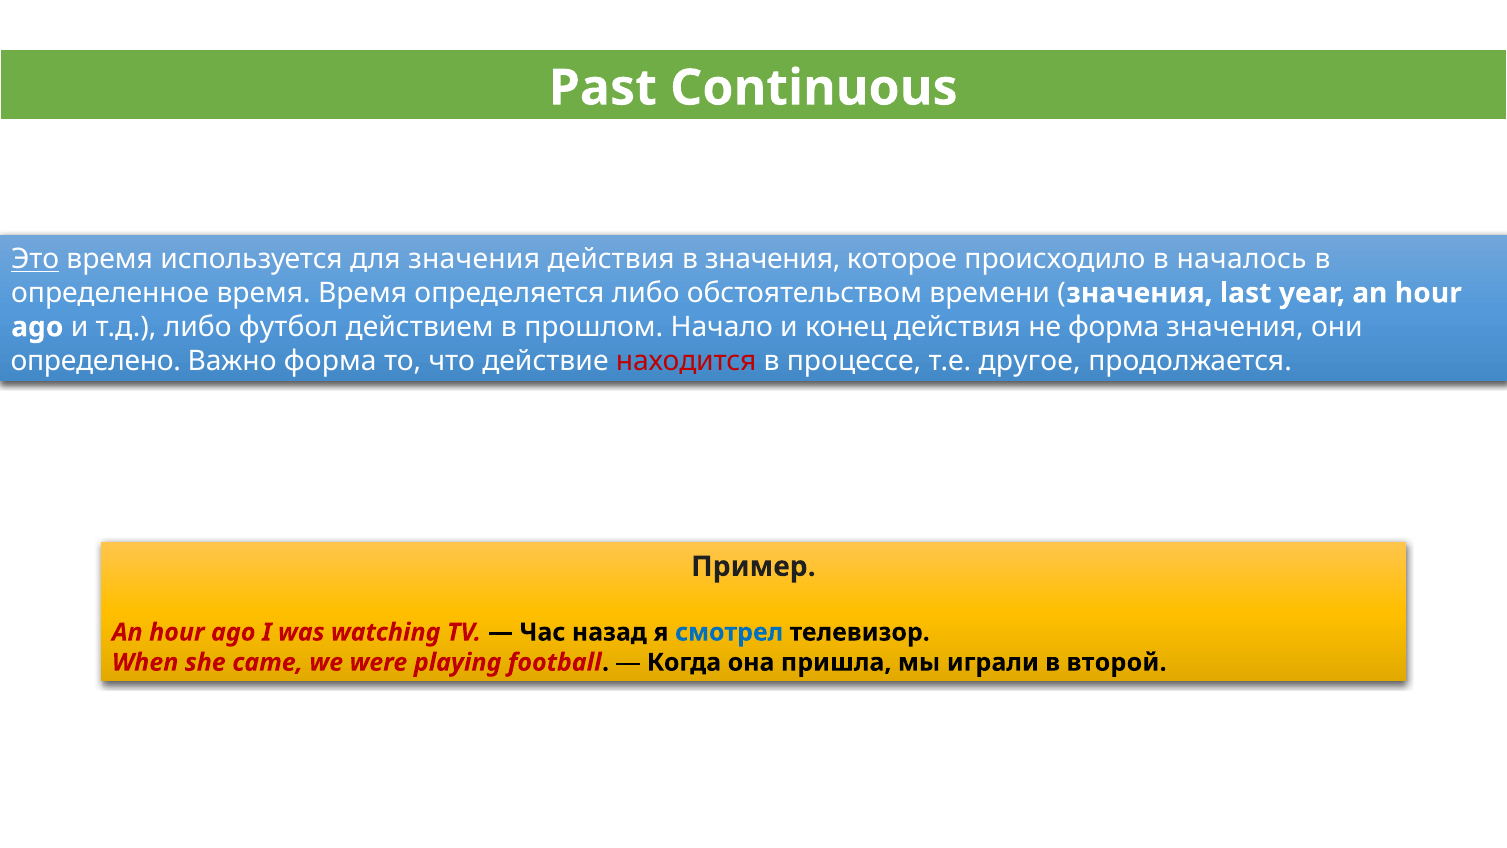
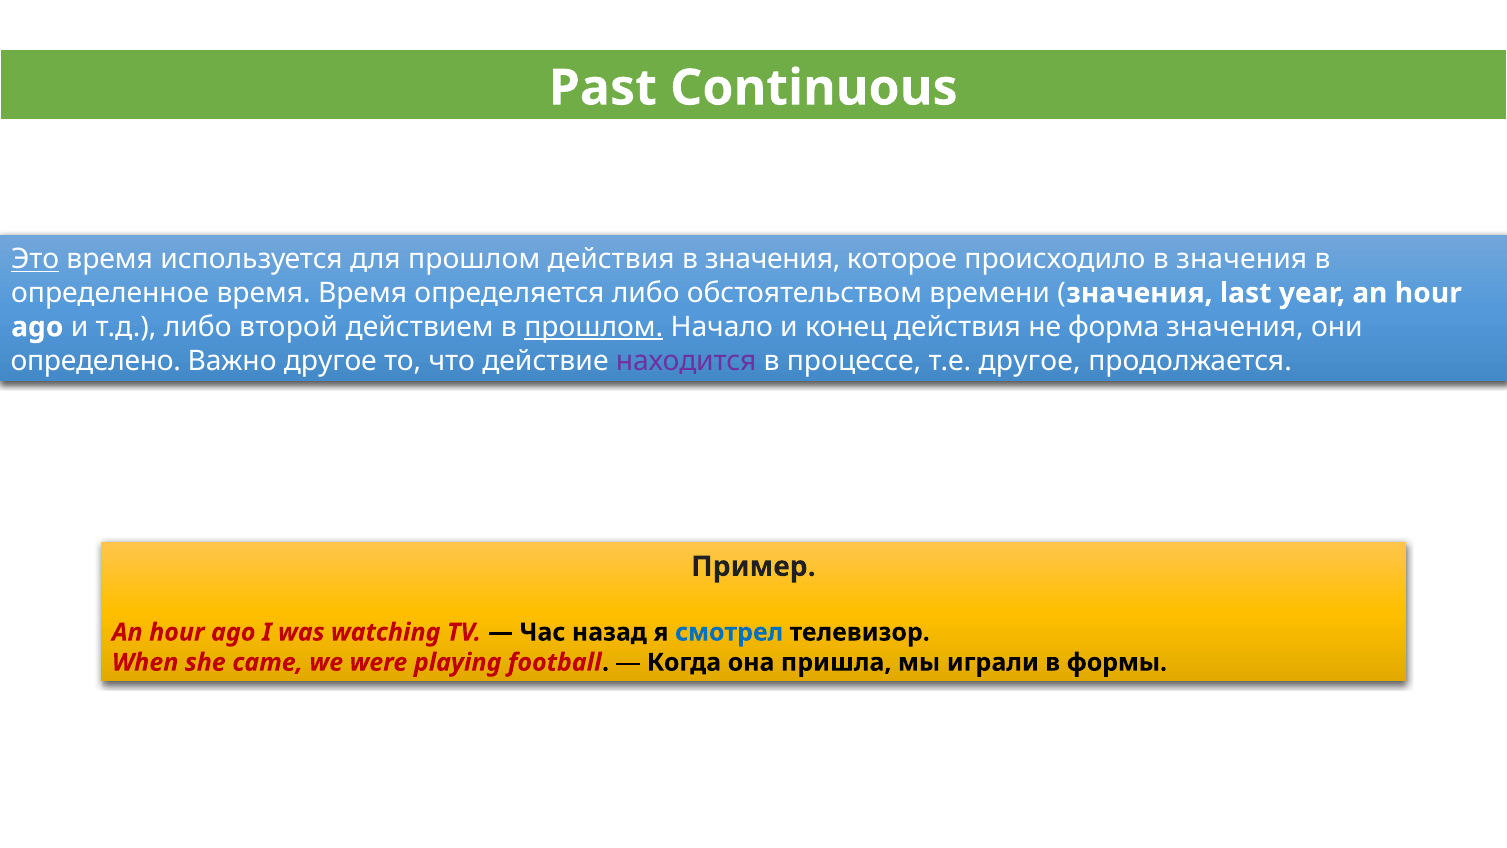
для значения: значения -> прошлом (474, 259)
происходило в началось: началось -> значения (1242, 259)
футбол: футбол -> второй (288, 327)
прошлом underline: none -> present (594, 327)
Важно форма: форма -> другое (330, 361)
находится colour: red -> purple (686, 361)
второй: второй -> формы (1117, 662)
